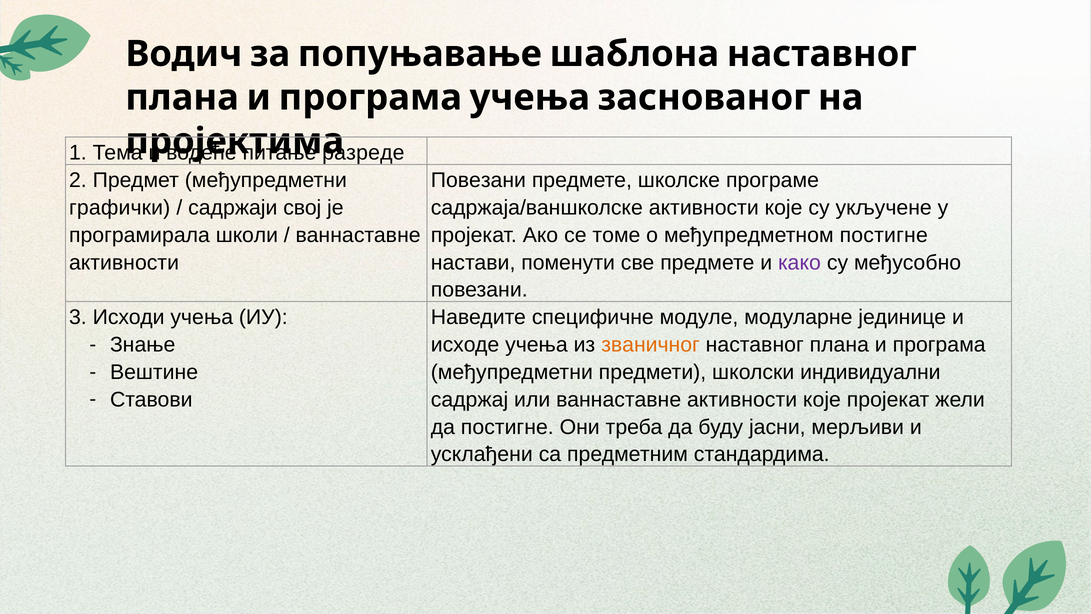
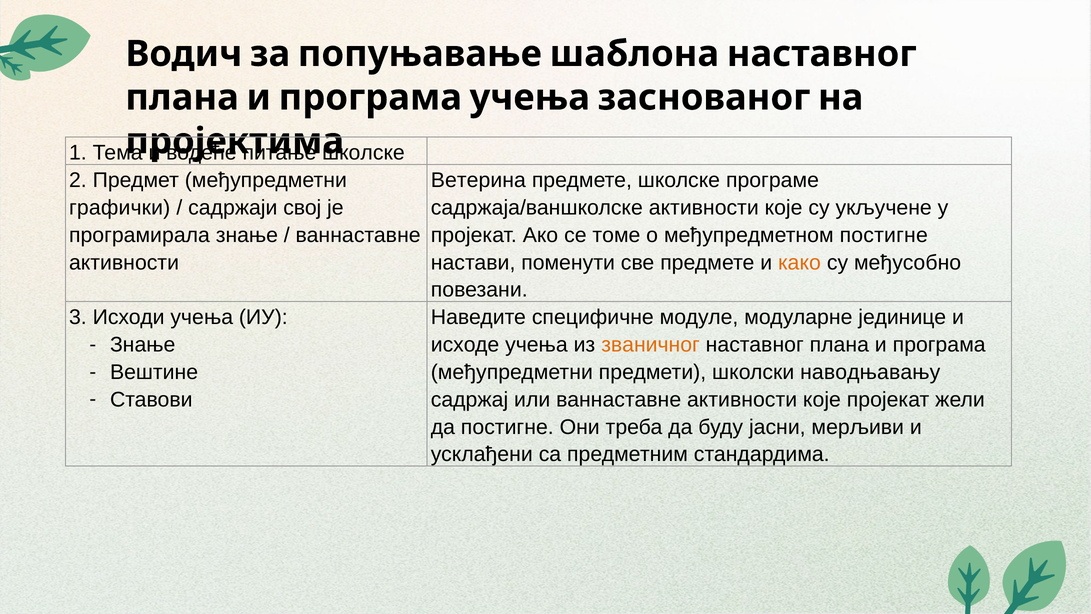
разреде: разреде -> школске (363, 153)
Повезани: Повезани -> Ветерина (478, 180)
програмирала школи: школи -> знање (247, 235)
како colour: purple -> orange (799, 262)
индивидуални: индивидуални -> наводњавању (870, 372)
